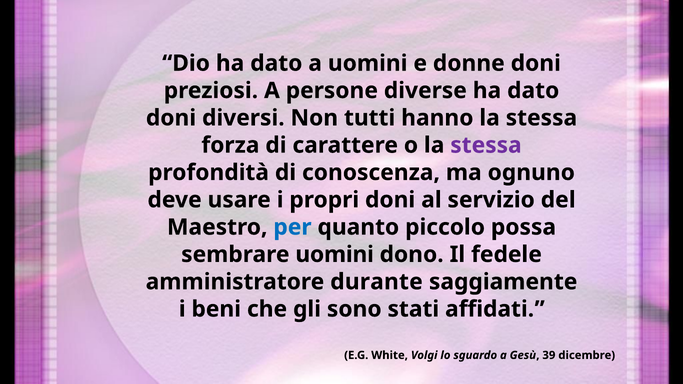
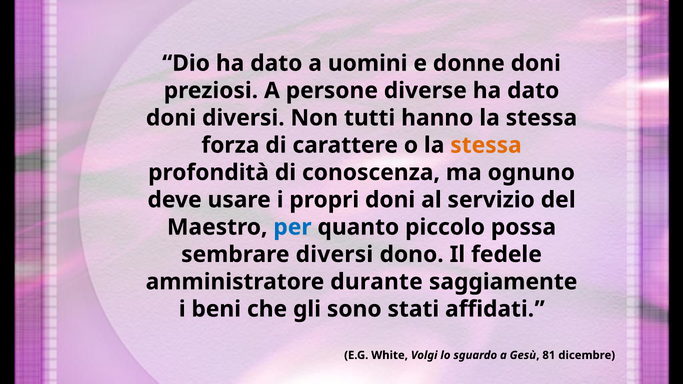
stessa colour: purple -> orange (486, 145)
sembrare uomini: uomini -> diversi (334, 255)
39: 39 -> 81 (549, 355)
